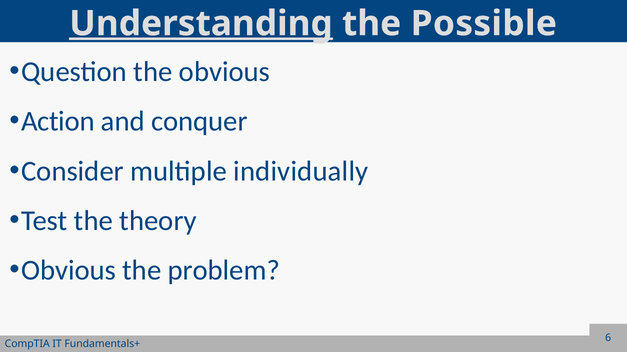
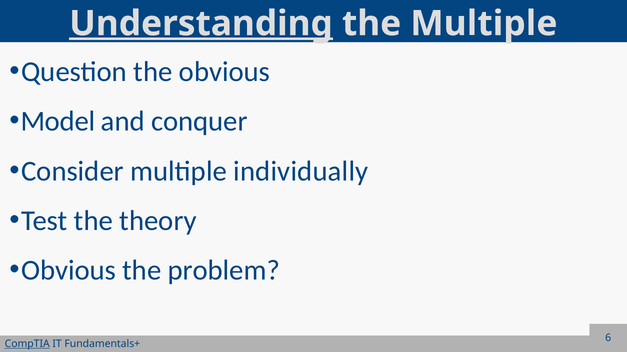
the Possible: Possible -> Multiple (484, 24)
Action: Action -> Model (58, 122)
CompTIA underline: none -> present (27, 344)
